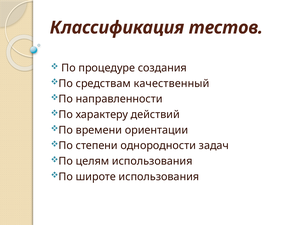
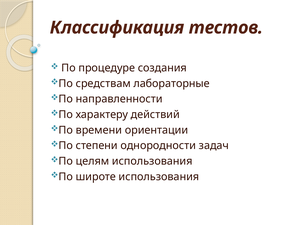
качественный: качественный -> лабораторные (172, 83)
